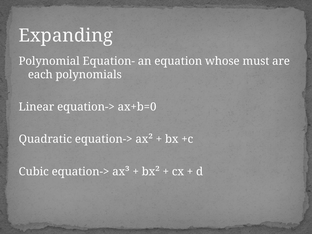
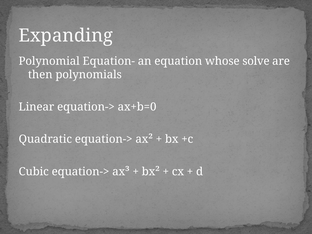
must: must -> solve (256, 61)
each: each -> then (40, 75)
